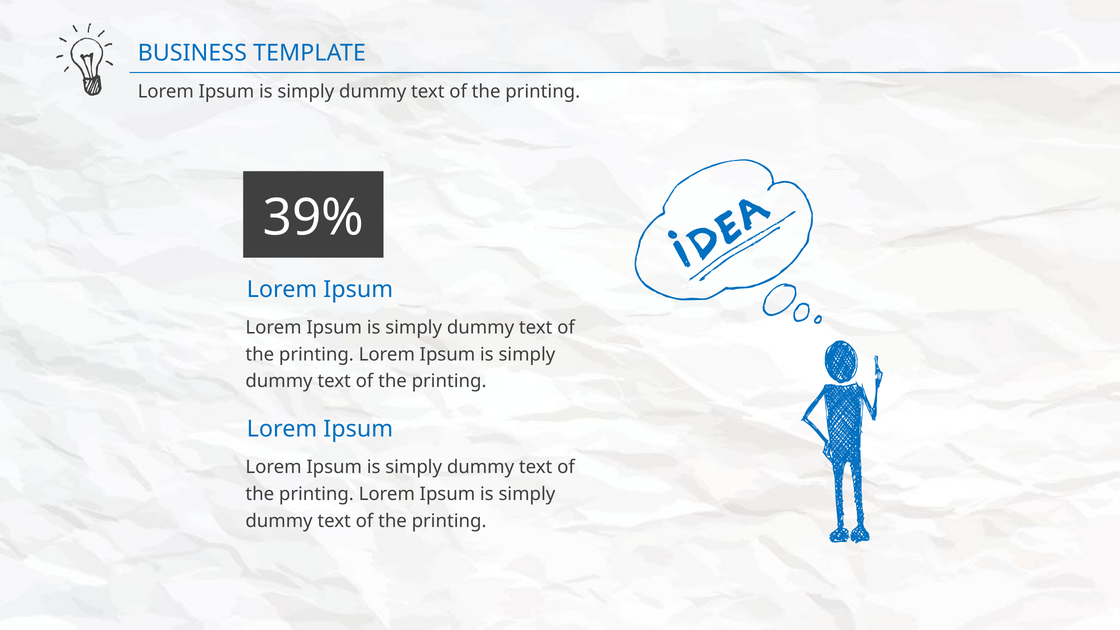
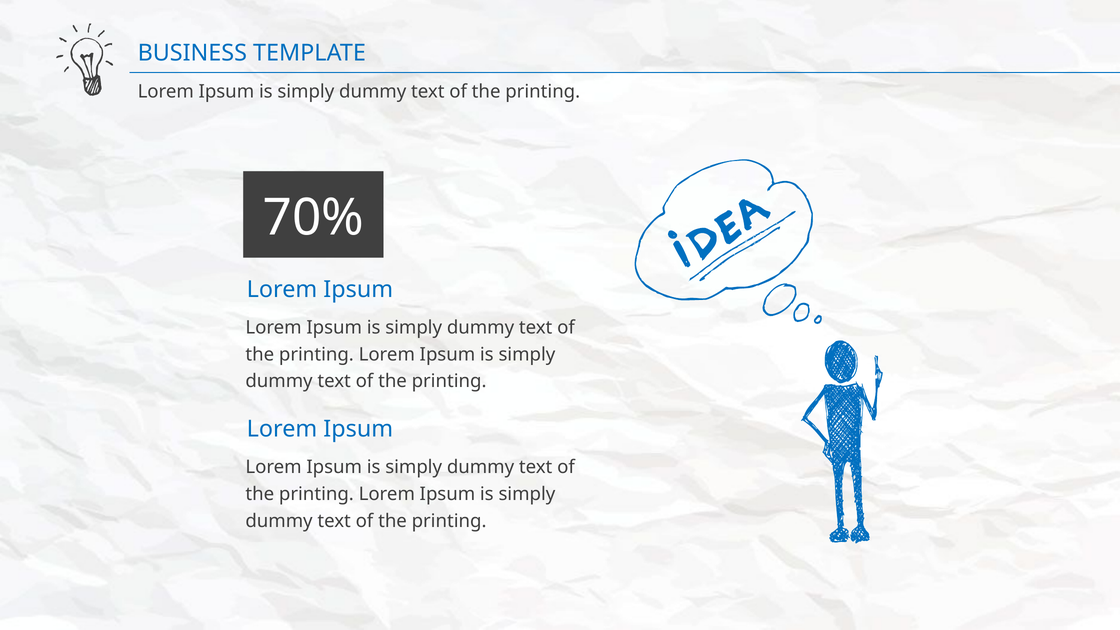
39%: 39% -> 70% (313, 218)
